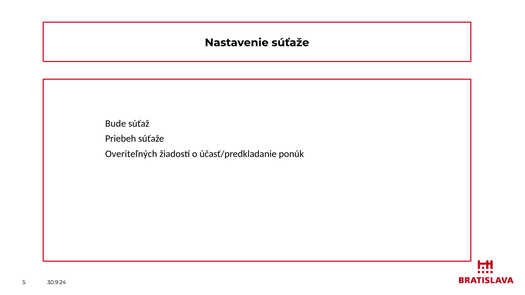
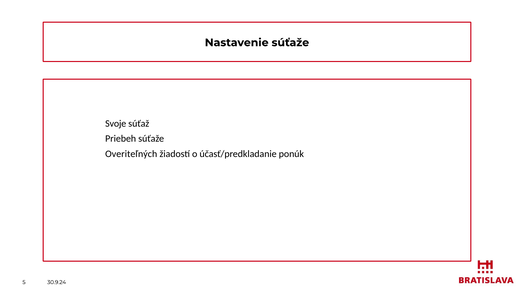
Bude: Bude -> Svoje (116, 124)
